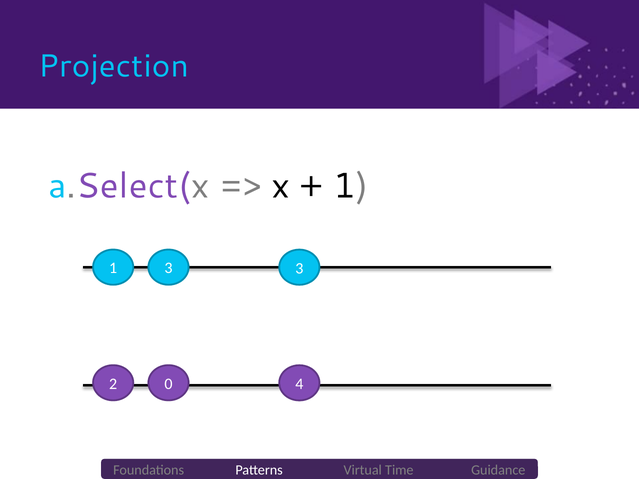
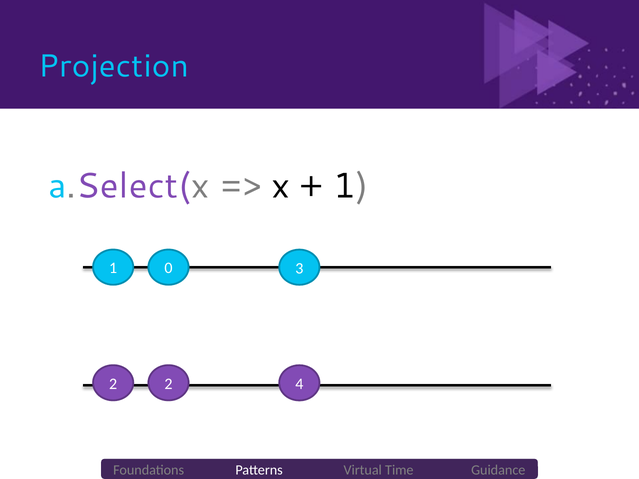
1 3: 3 -> 0 (168, 268)
2 0: 0 -> 2 (168, 384)
